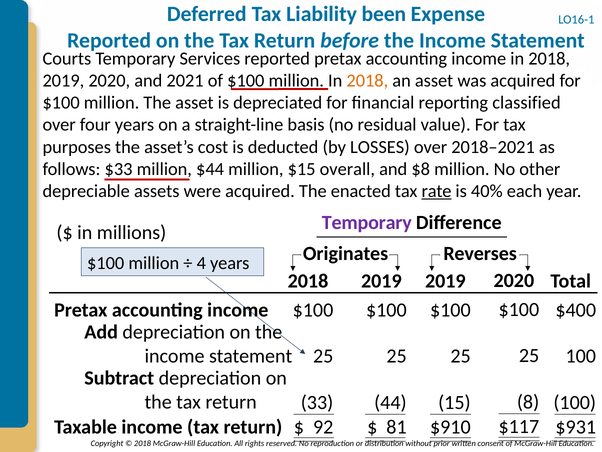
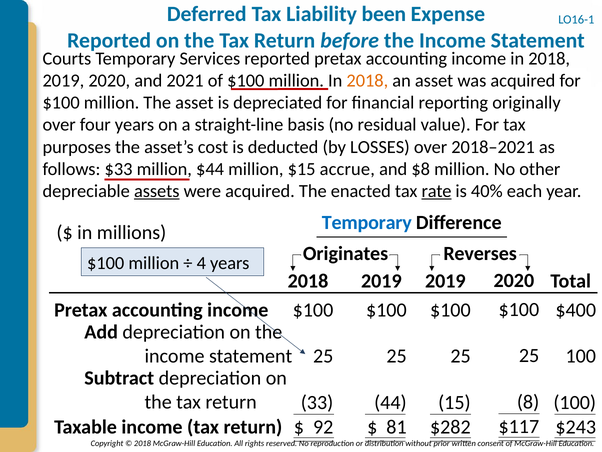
classified: classified -> originally (526, 103)
overall: overall -> accrue (347, 169)
assets underline: none -> present (157, 191)
Temporary colour: purple -> blue (367, 222)
$910: $910 -> $282 (450, 427)
$931: $931 -> $243 (576, 427)
